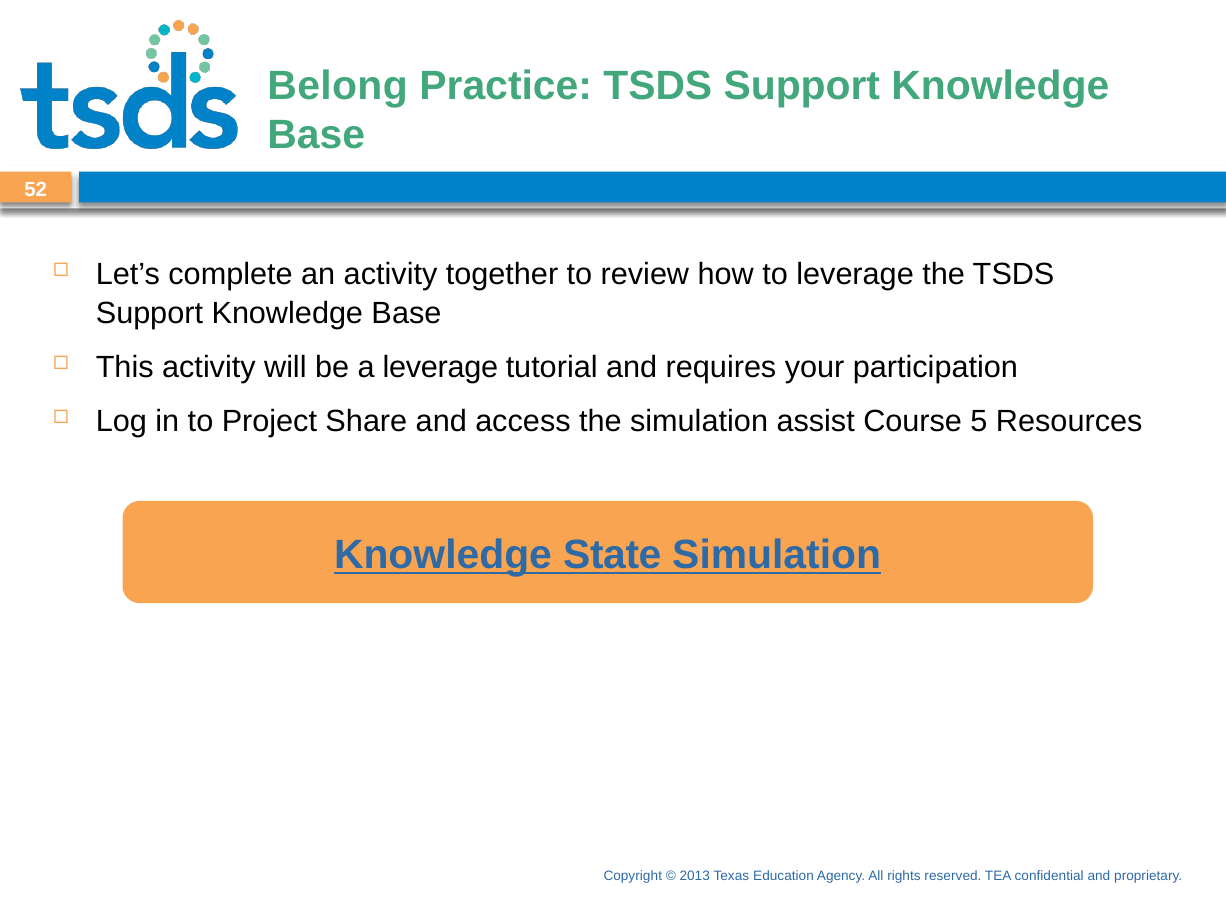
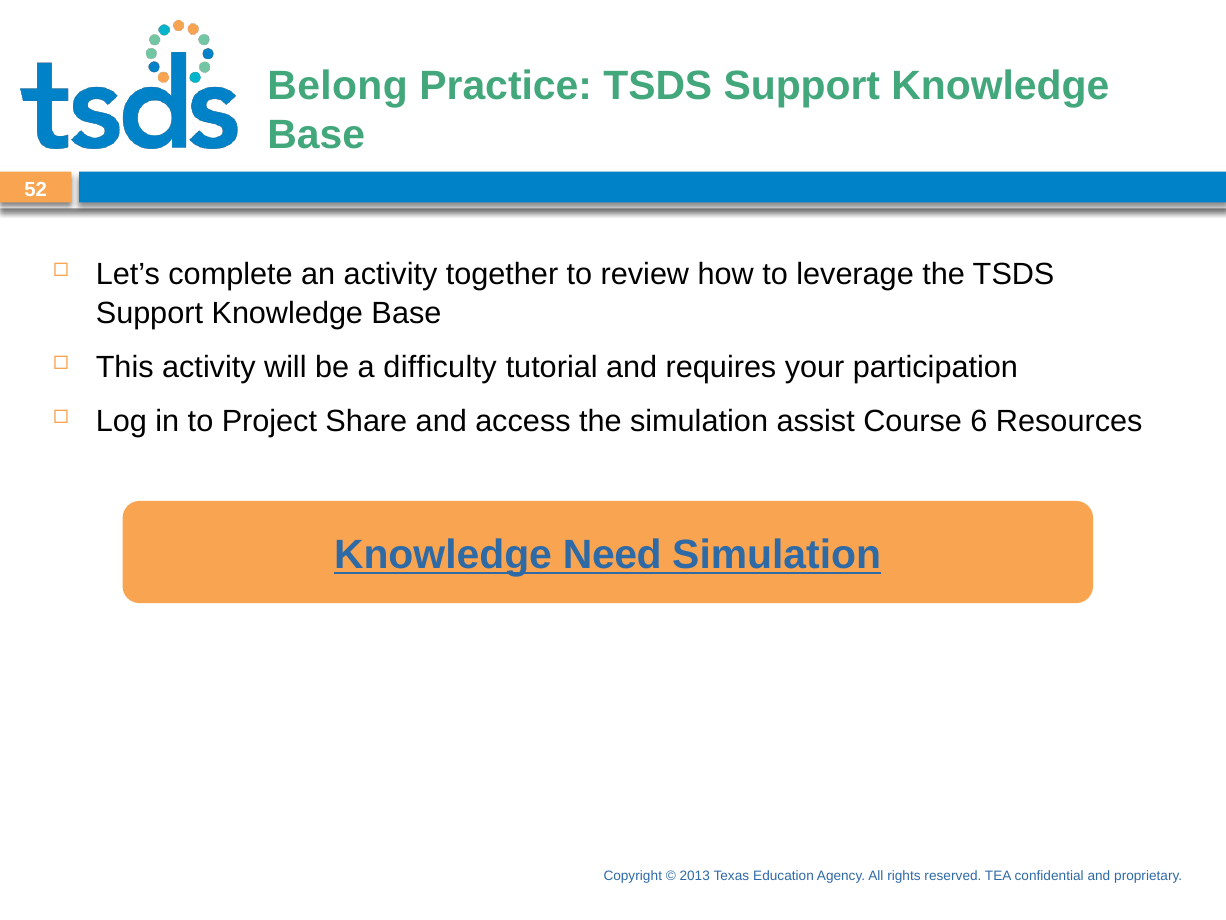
a leverage: leverage -> difficulty (440, 367)
5: 5 -> 6 (979, 421)
State: State -> Need (612, 555)
